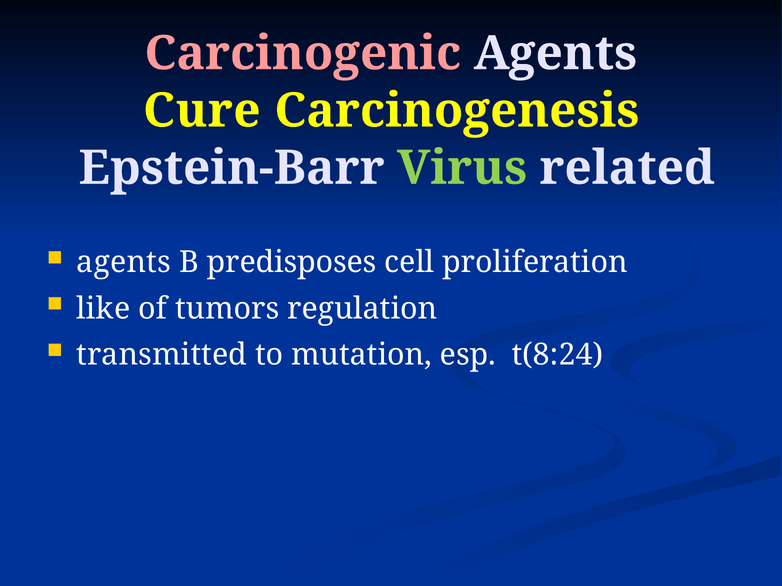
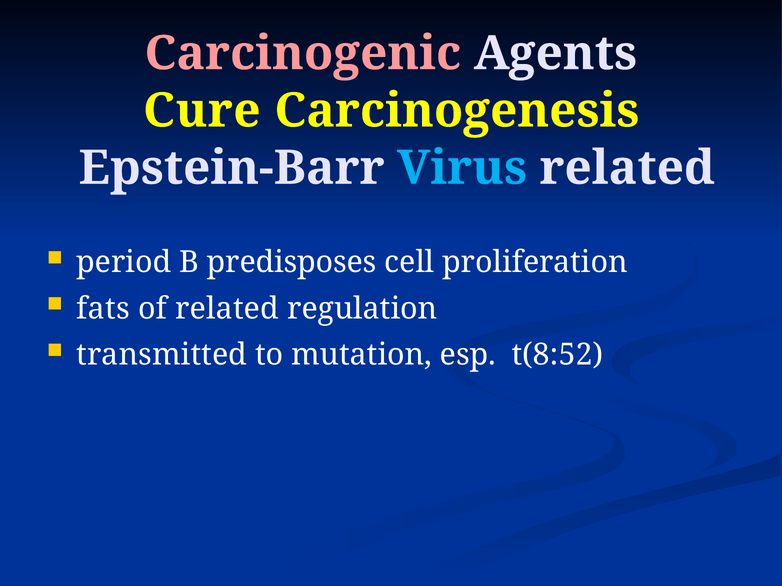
Virus colour: light green -> light blue (462, 168)
agents: agents -> period (124, 263)
like: like -> fats (103, 309)
of tumors: tumors -> related (227, 309)
t(8:24: t(8:24 -> t(8:52 (557, 355)
